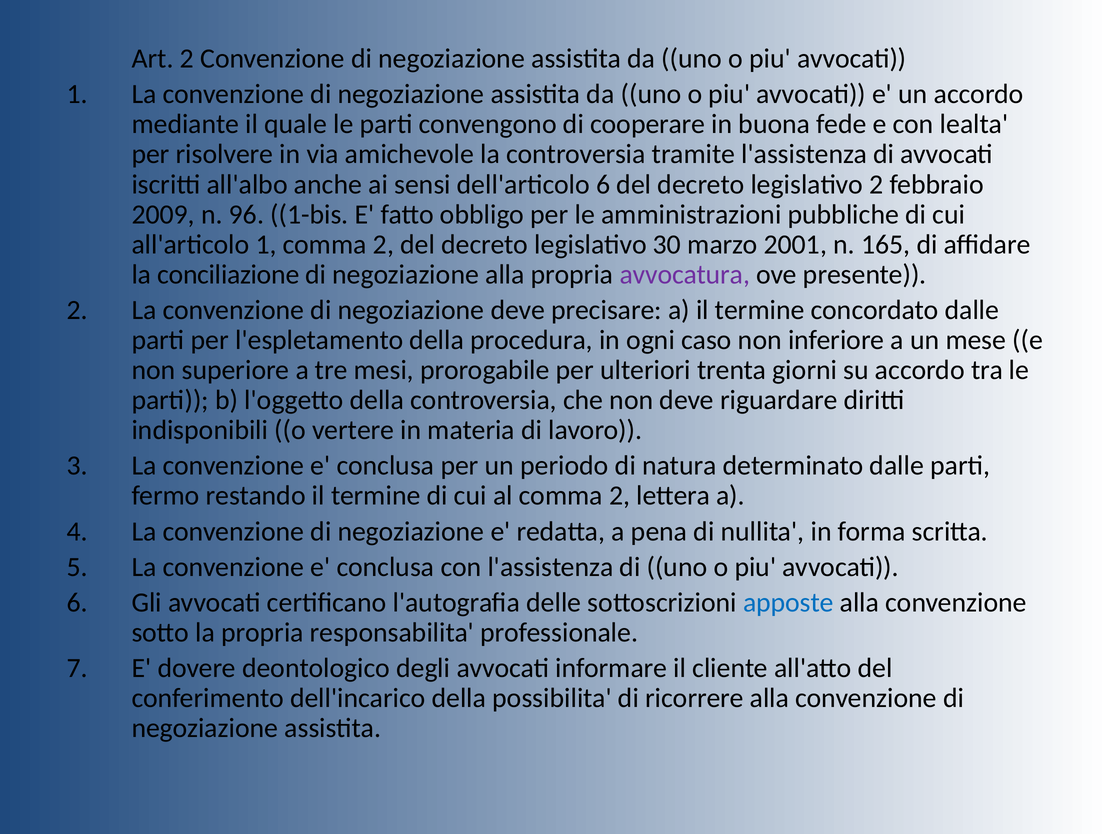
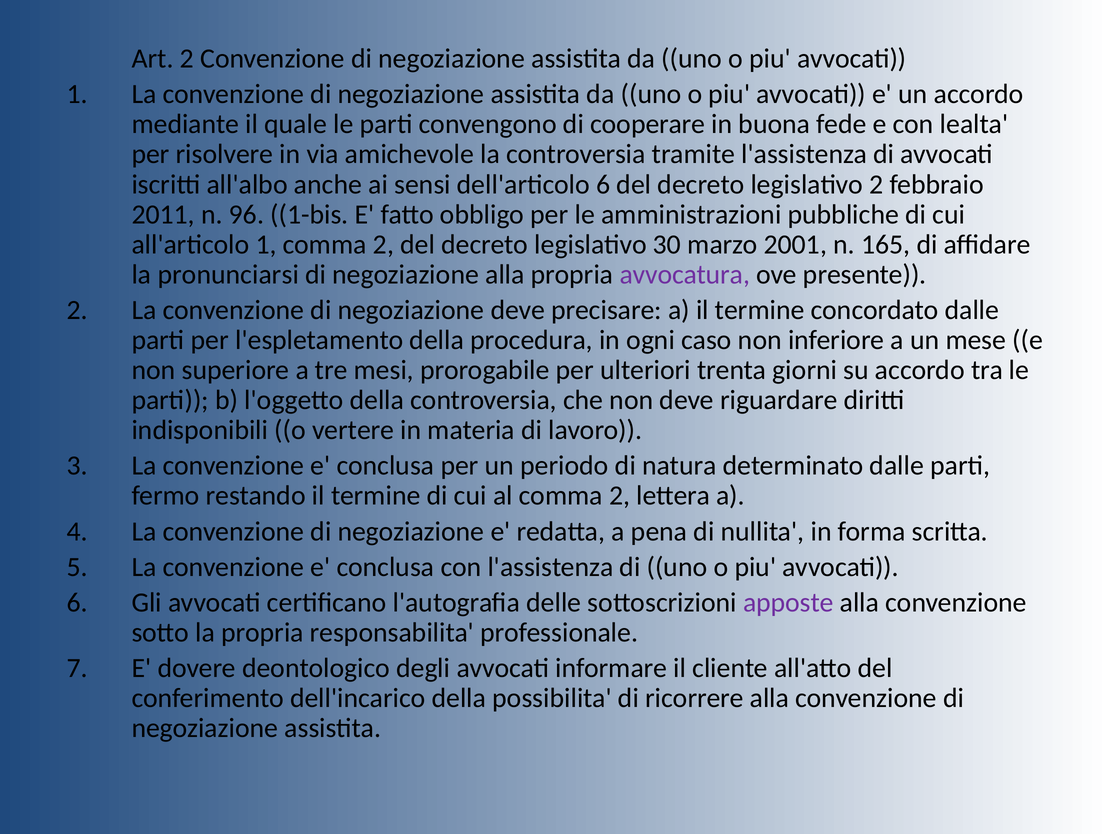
2009: 2009 -> 2011 (163, 214)
conciliazione: conciliazione -> pronunciarsi (228, 274)
apposte colour: blue -> purple (788, 603)
